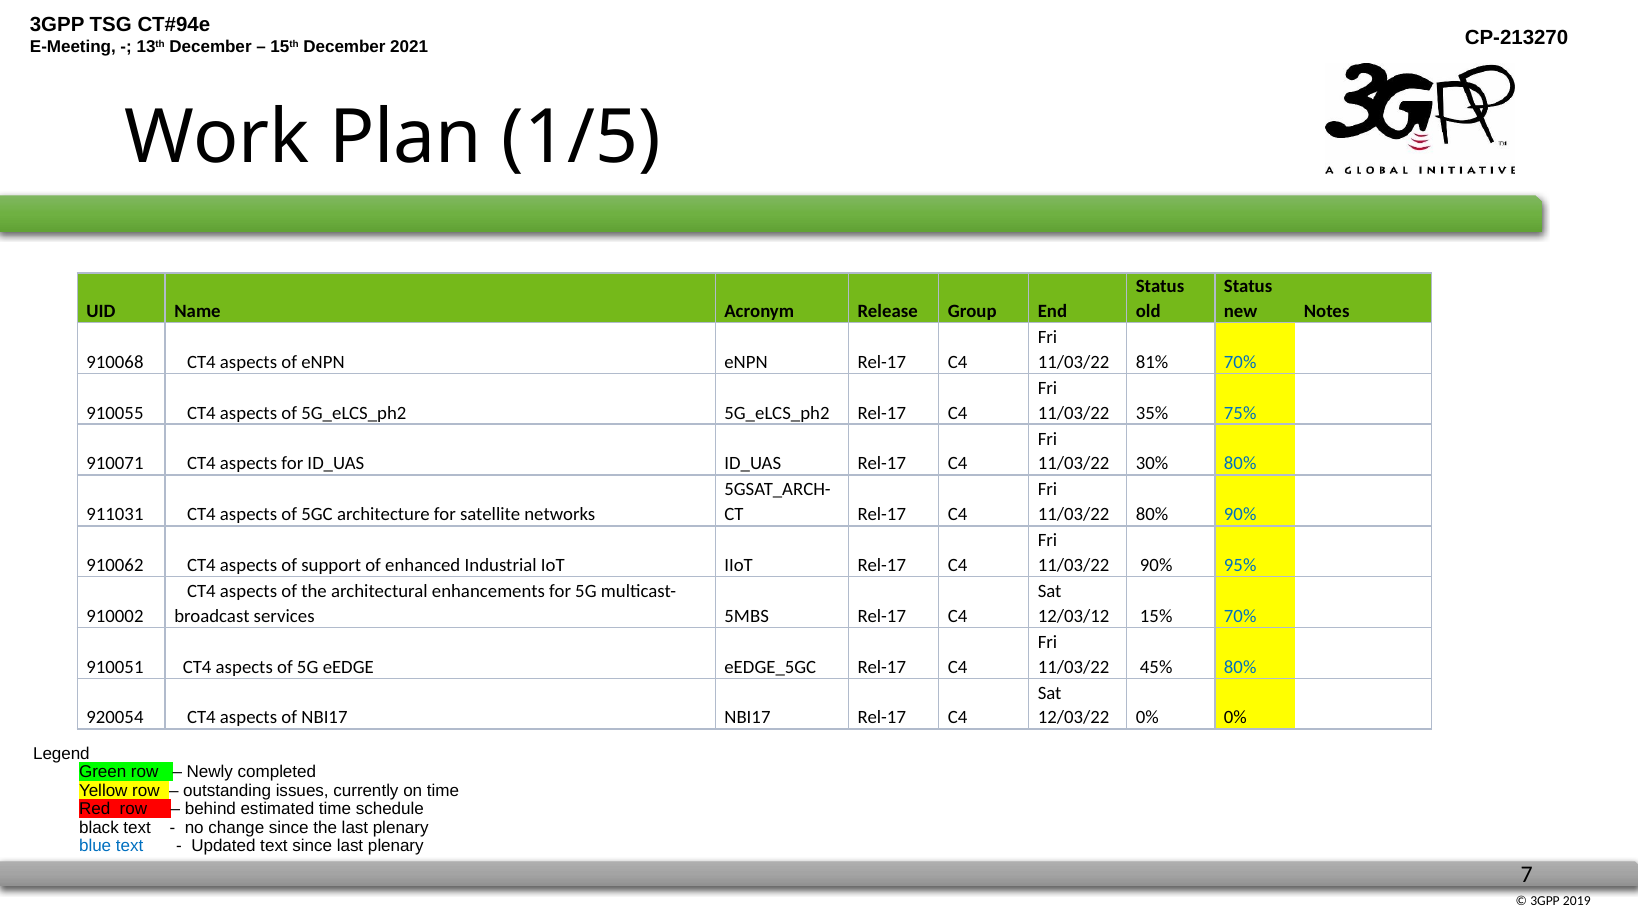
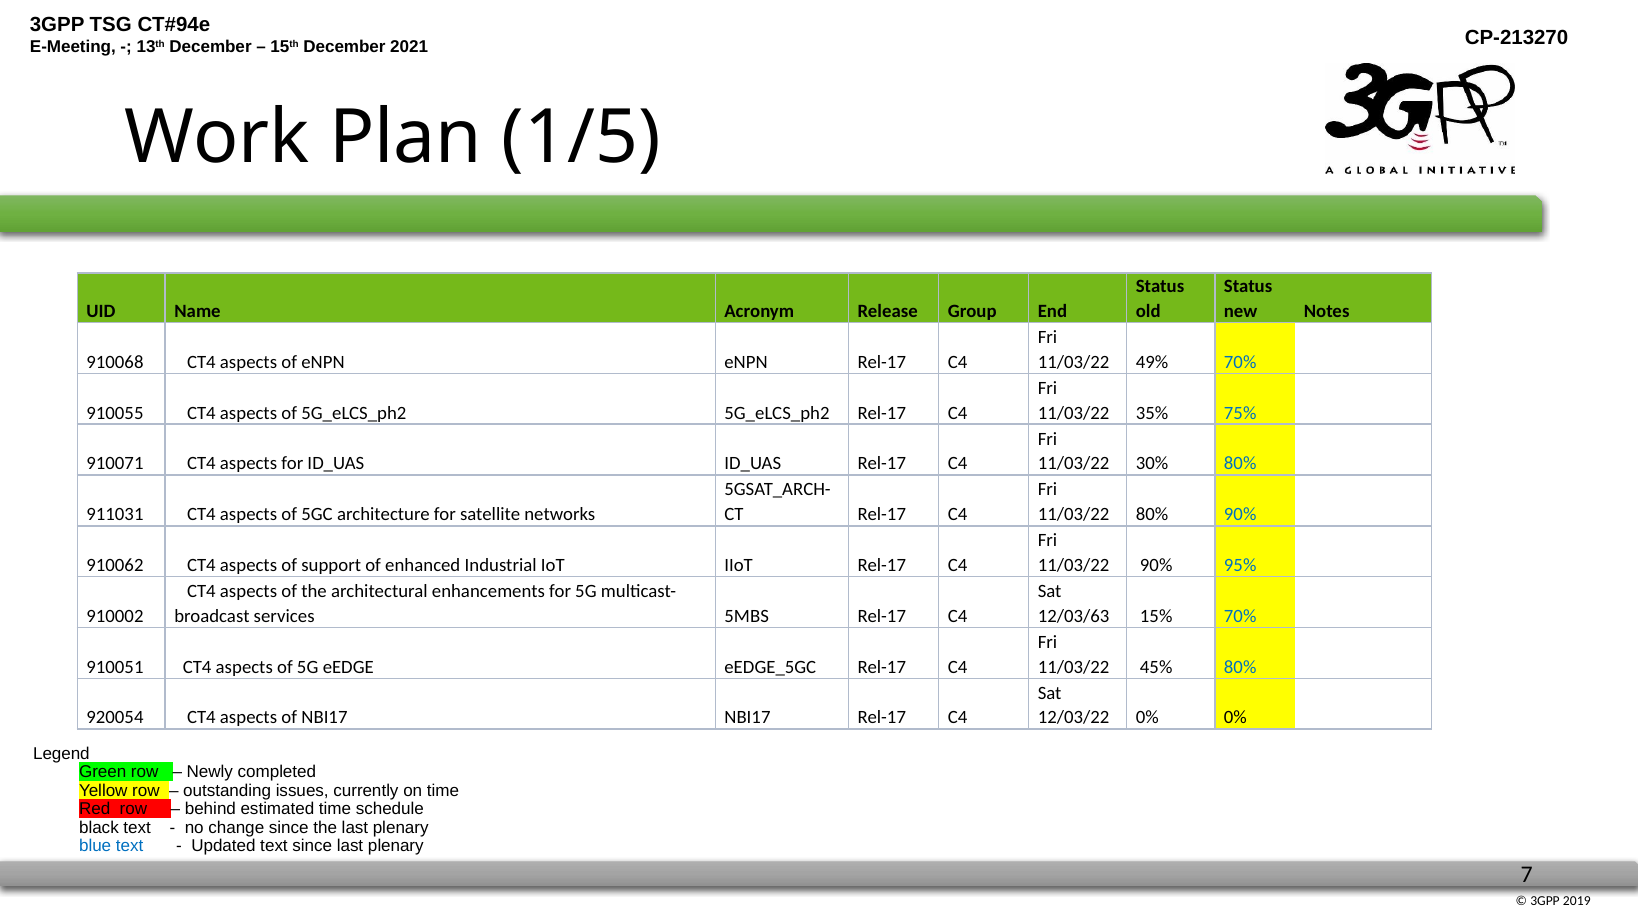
81%: 81% -> 49% (1152, 362)
12/03/12: 12/03/12 -> 12/03/63 (1074, 616)
